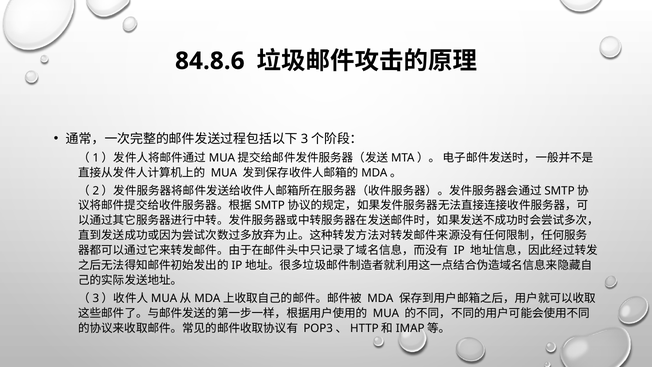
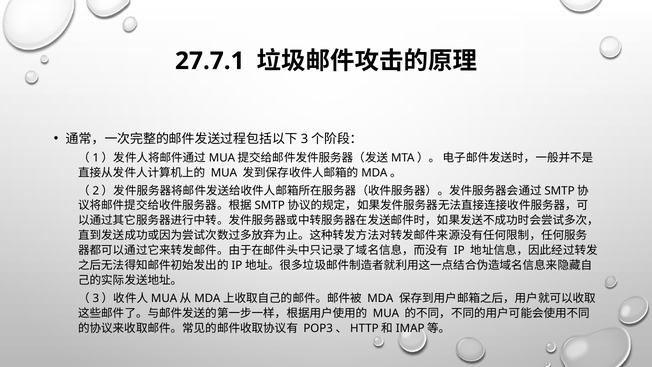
84.8.6: 84.8.6 -> 27.7.1 (210, 61)
